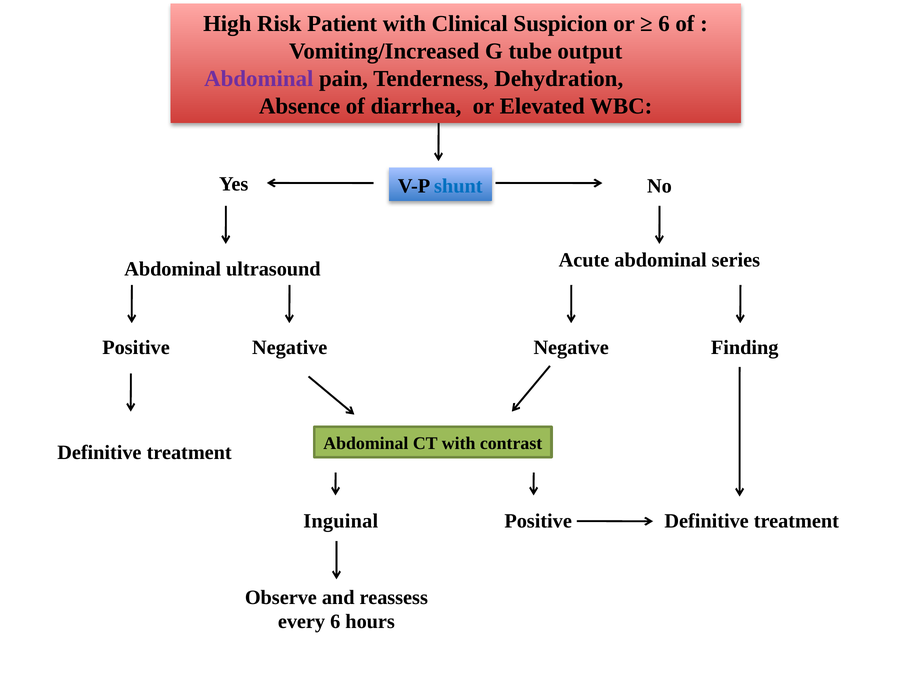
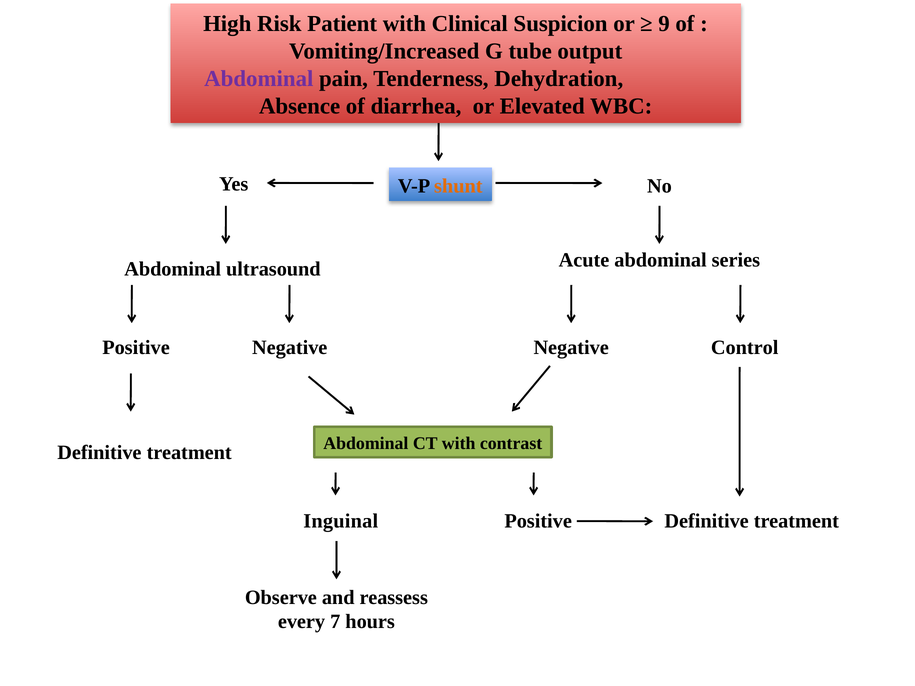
6: 6 -> 9 (664, 24)
shunt colour: blue -> orange (458, 186)
Finding: Finding -> Control (745, 348)
every 6: 6 -> 7 (335, 622)
